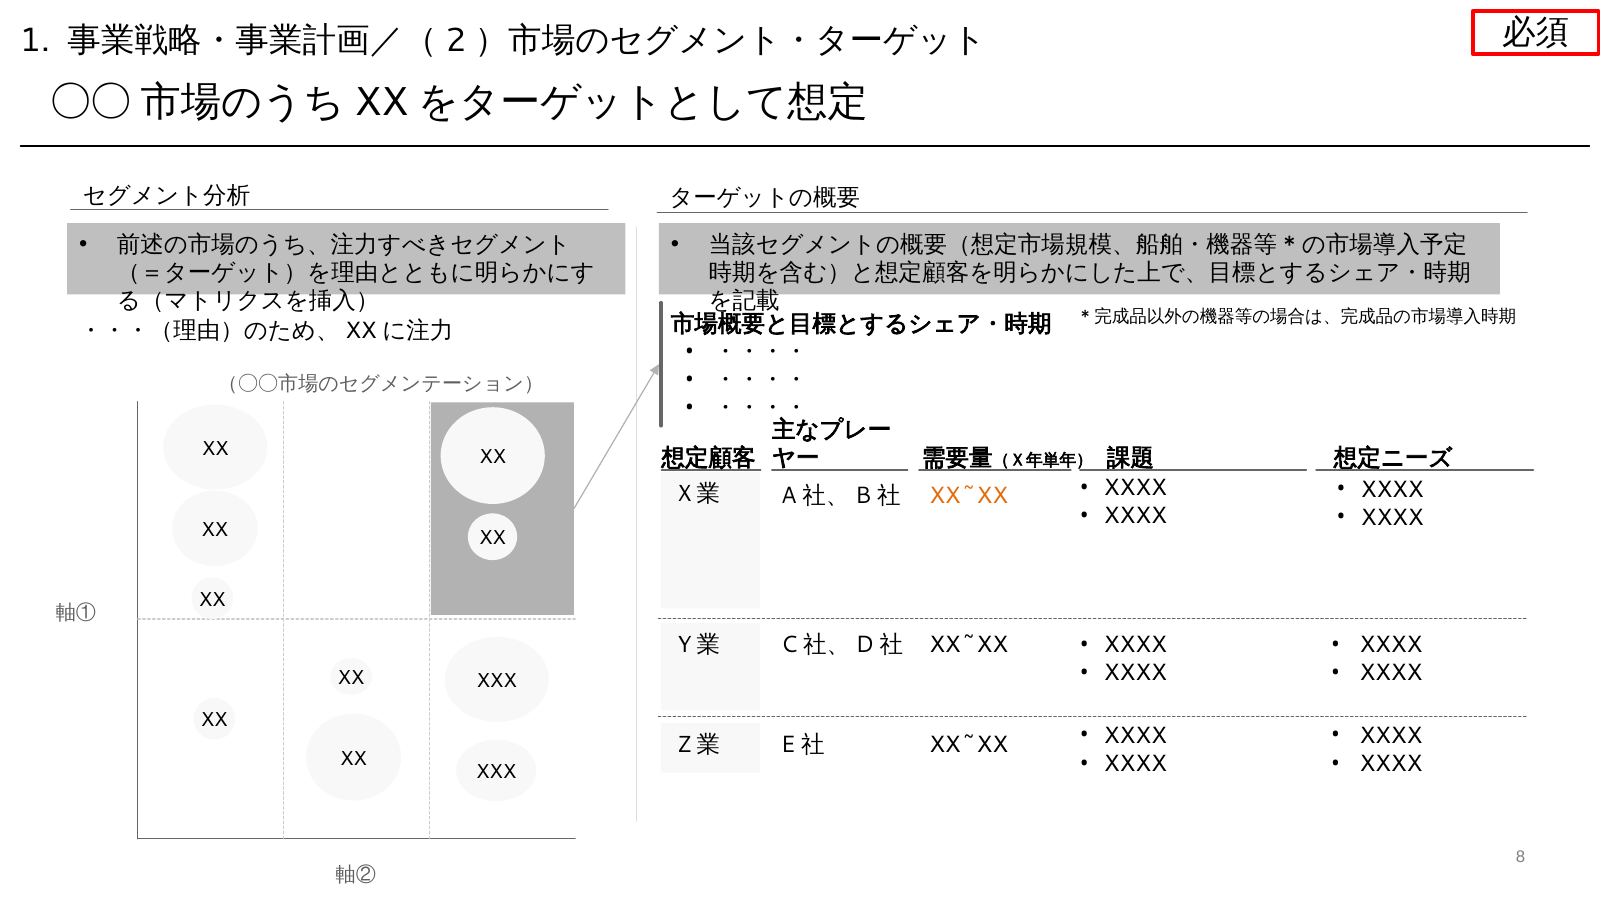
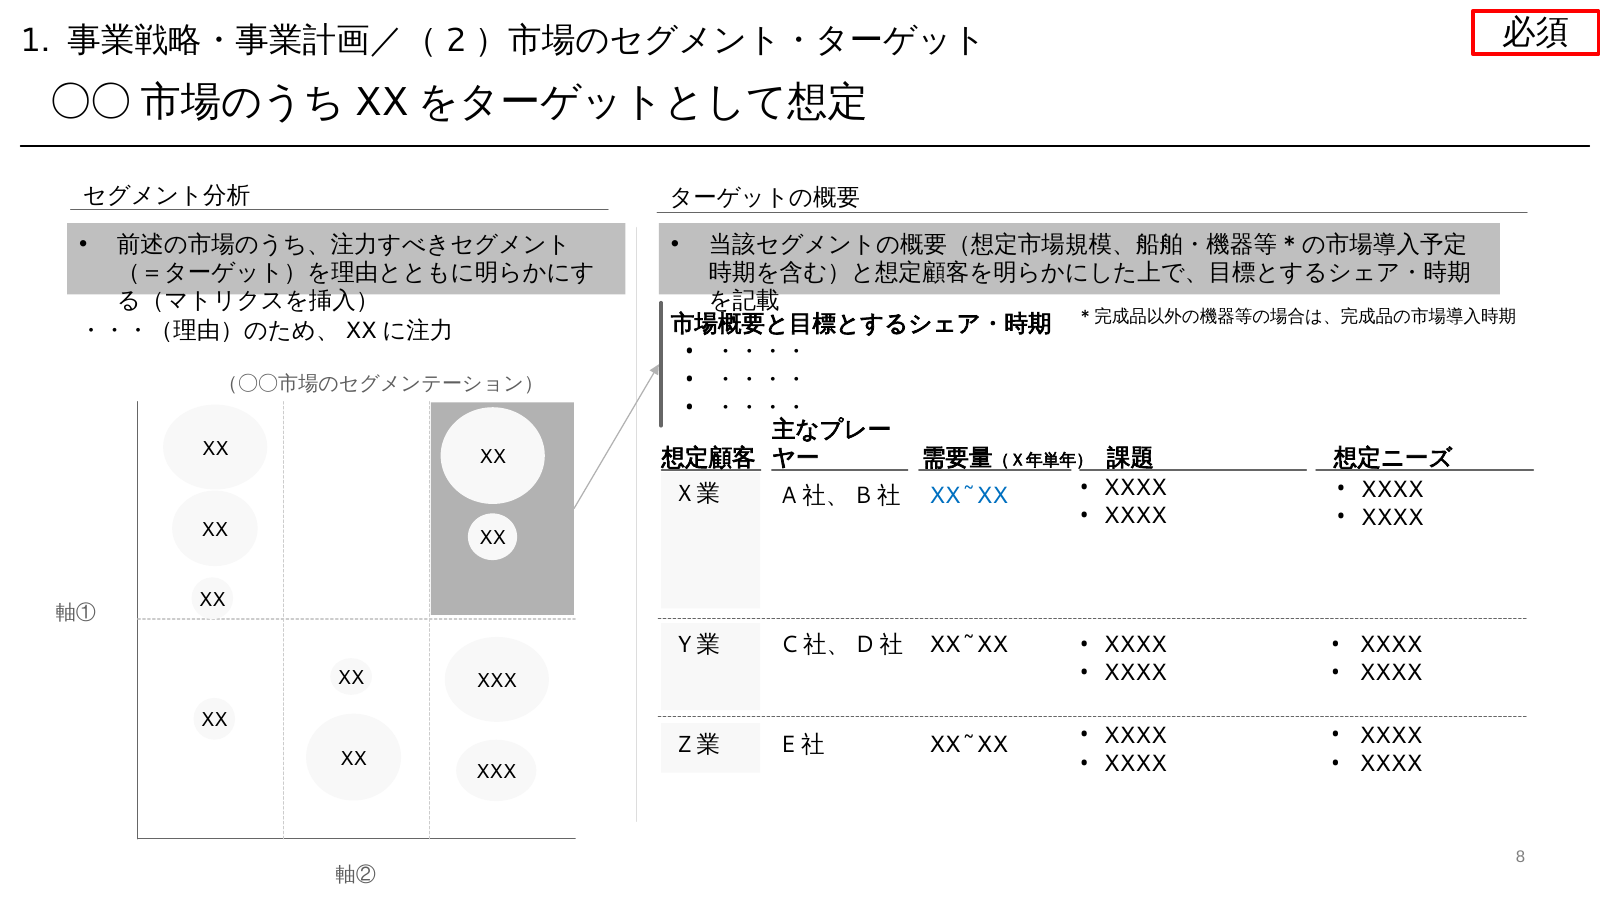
XX~XX colour: orange -> blue (969, 496)
